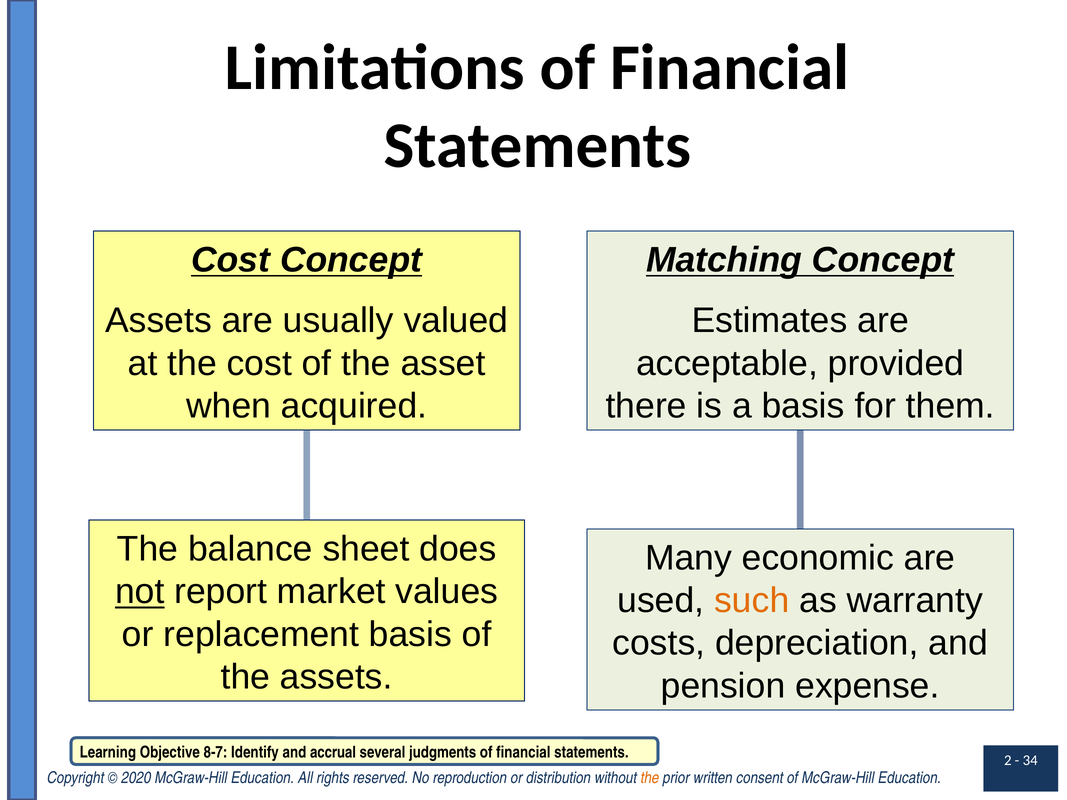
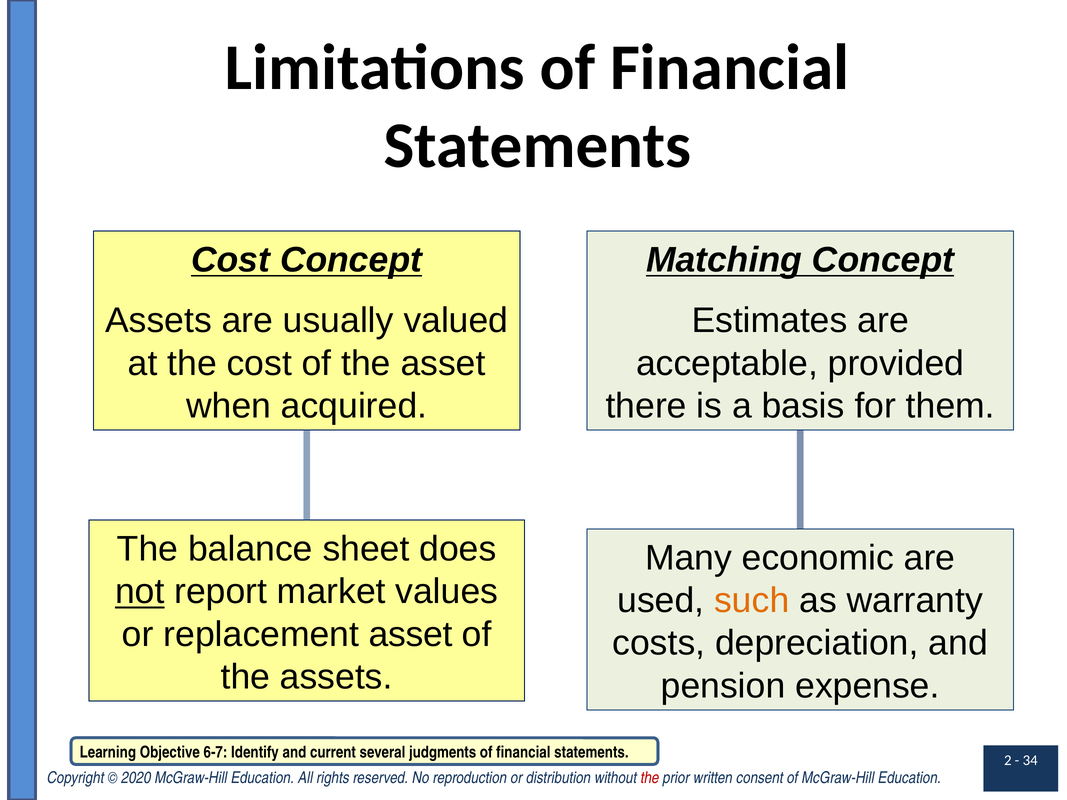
replacement basis: basis -> asset (411, 635)
8-7: 8-7 -> 6-7 (215, 752)
accrual: accrual -> current (333, 752)
the colour: orange -> red (650, 778)
